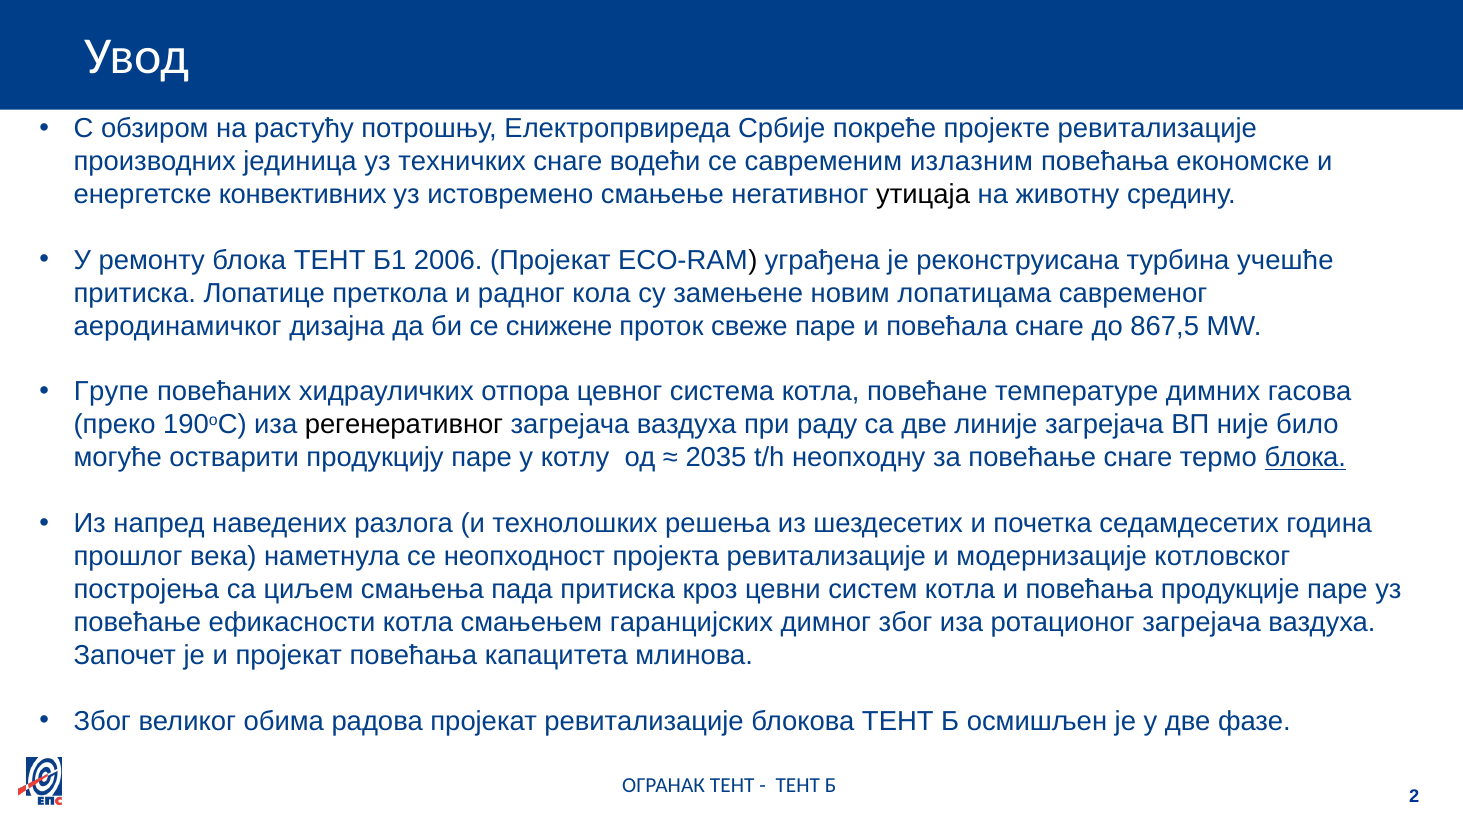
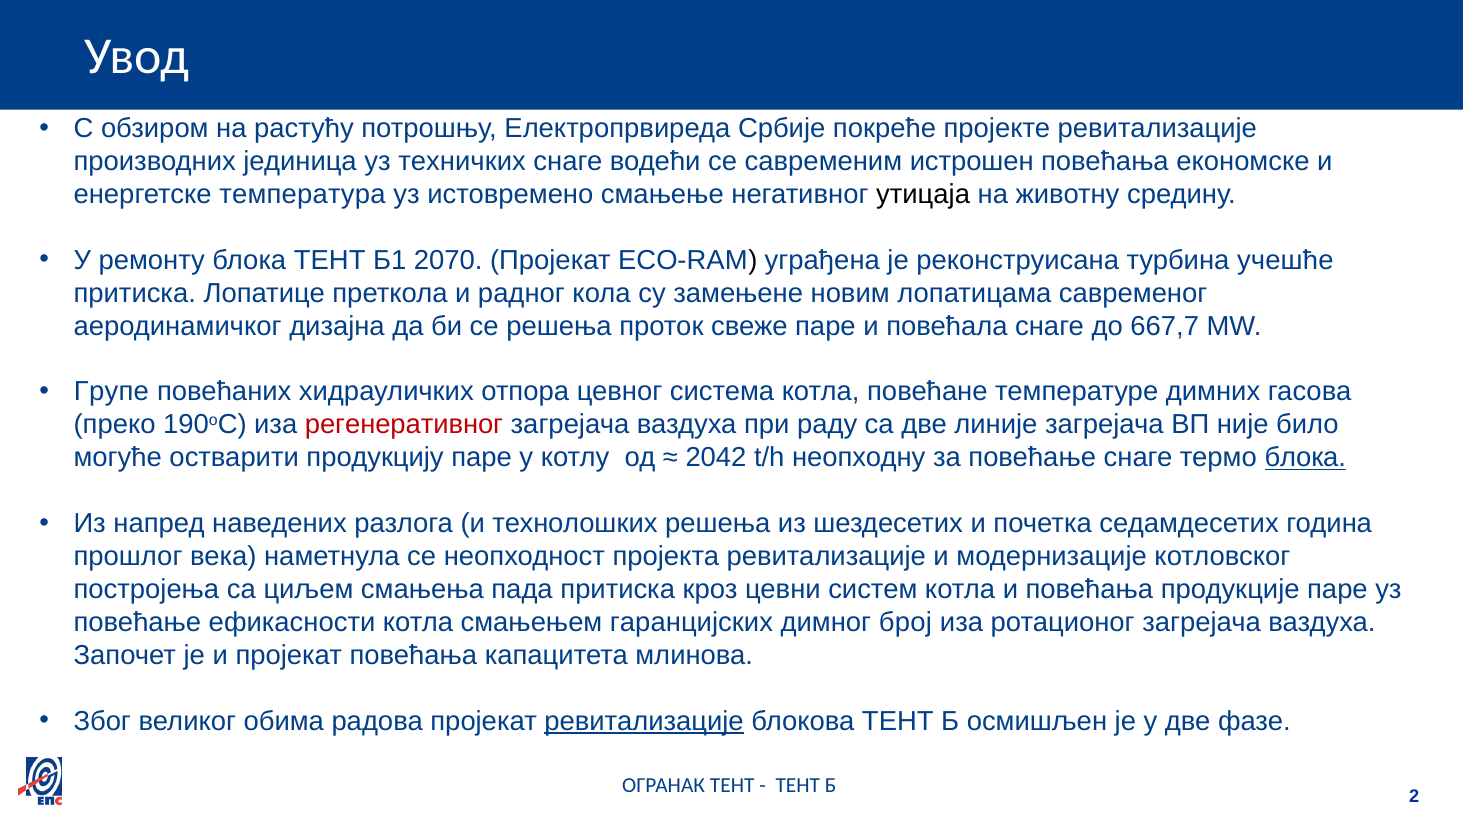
излазним: излазним -> истрошен (972, 161)
конвективних: конвективних -> температура (302, 194)
2006: 2006 -> 2070 (448, 260)
се снижене: снижене -> решења (559, 326)
867,5: 867,5 -> 667,7 (1165, 326)
регенеративног colour: black -> red (404, 425)
2035: 2035 -> 2042 (716, 458)
димног због: због -> број (905, 622)
ревитализације underline: none -> present (644, 721)
